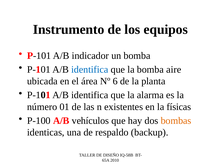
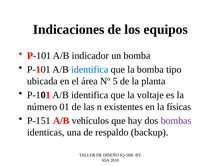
Instrumento: Instrumento -> Indicaciones (69, 29)
aire: aire -> tipo (174, 69)
6: 6 -> 5 (115, 81)
alarma: alarma -> voltaje (150, 95)
P-100: P-100 -> P-151 (39, 120)
bombas colour: orange -> purple (176, 120)
